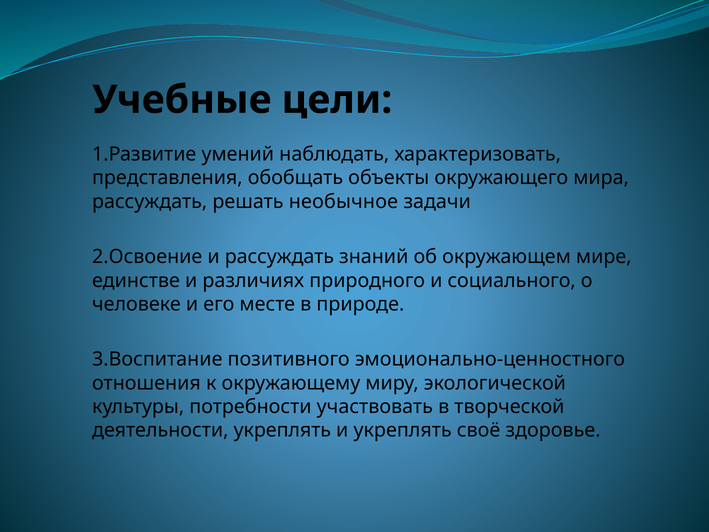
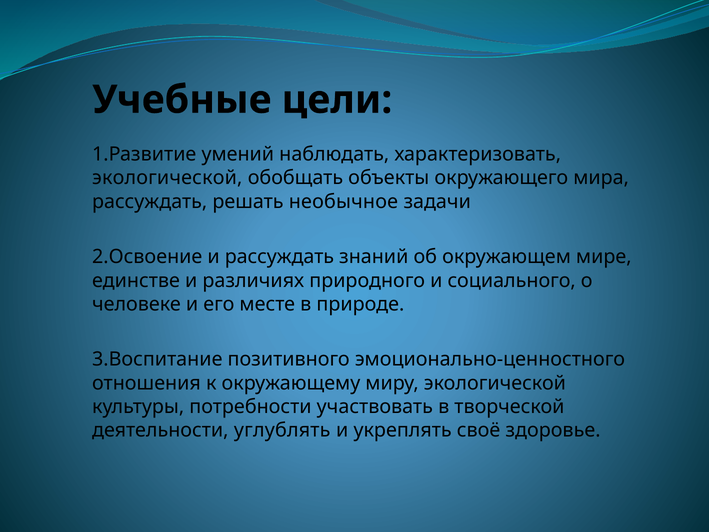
представления: представления -> экологической (167, 178)
деятельности укреплять: укреплять -> углублять (282, 430)
